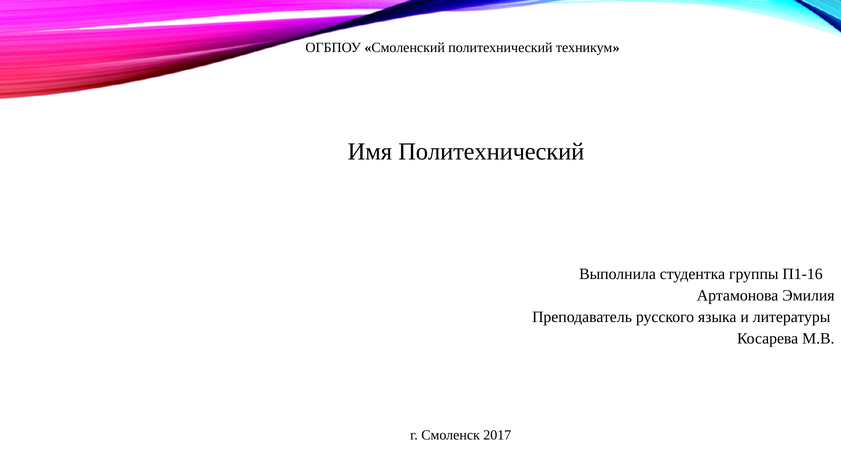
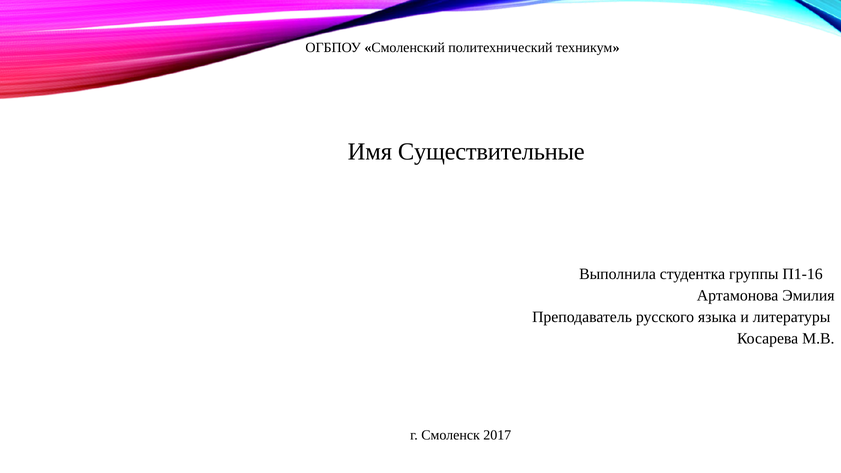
Имя Политехнический: Политехнический -> Существительные (491, 152)
